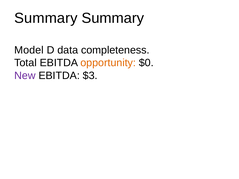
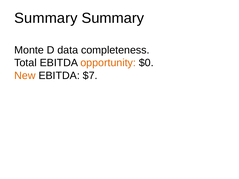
Model: Model -> Monte (29, 50)
New colour: purple -> orange (25, 76)
$3: $3 -> $7 (90, 76)
